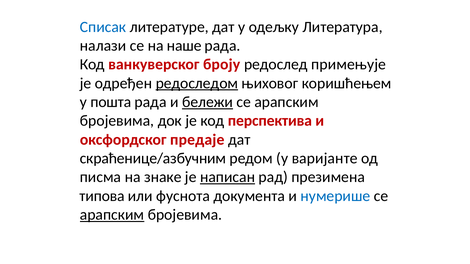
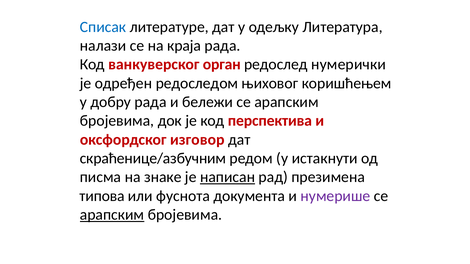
наше: наше -> краја (184, 46)
броју: броју -> орган (222, 65)
примењује: примењује -> нумерички (349, 65)
редоследом underline: present -> none (197, 83)
пошта: пошта -> добру (111, 102)
бележи underline: present -> none (208, 102)
предаје: предаје -> изговор (197, 140)
варијанте: варијанте -> истакнути (325, 159)
нумерише colour: blue -> purple (335, 196)
